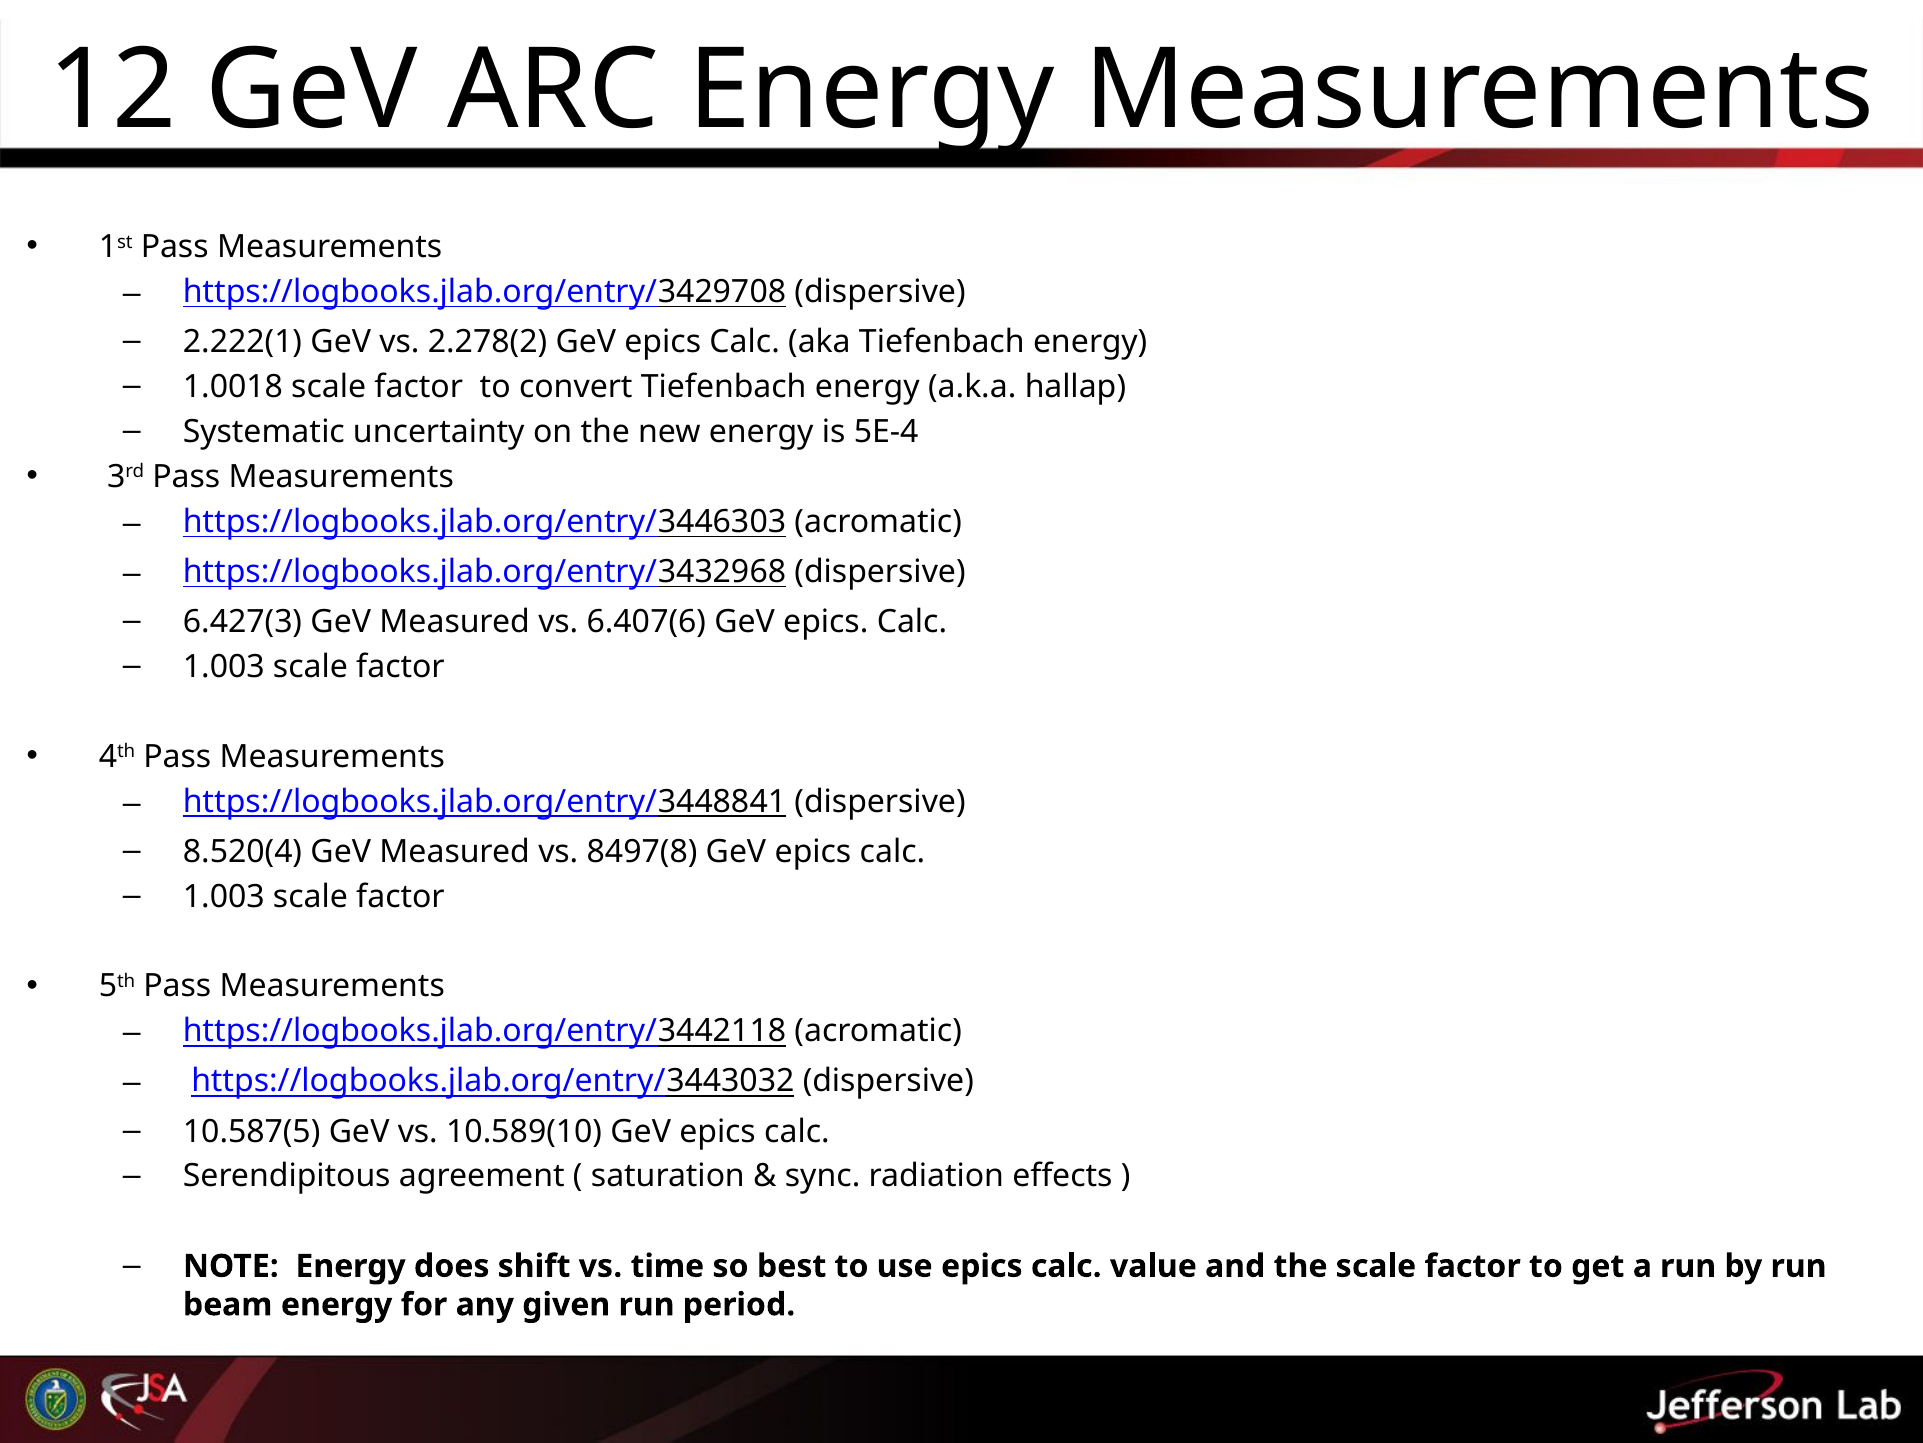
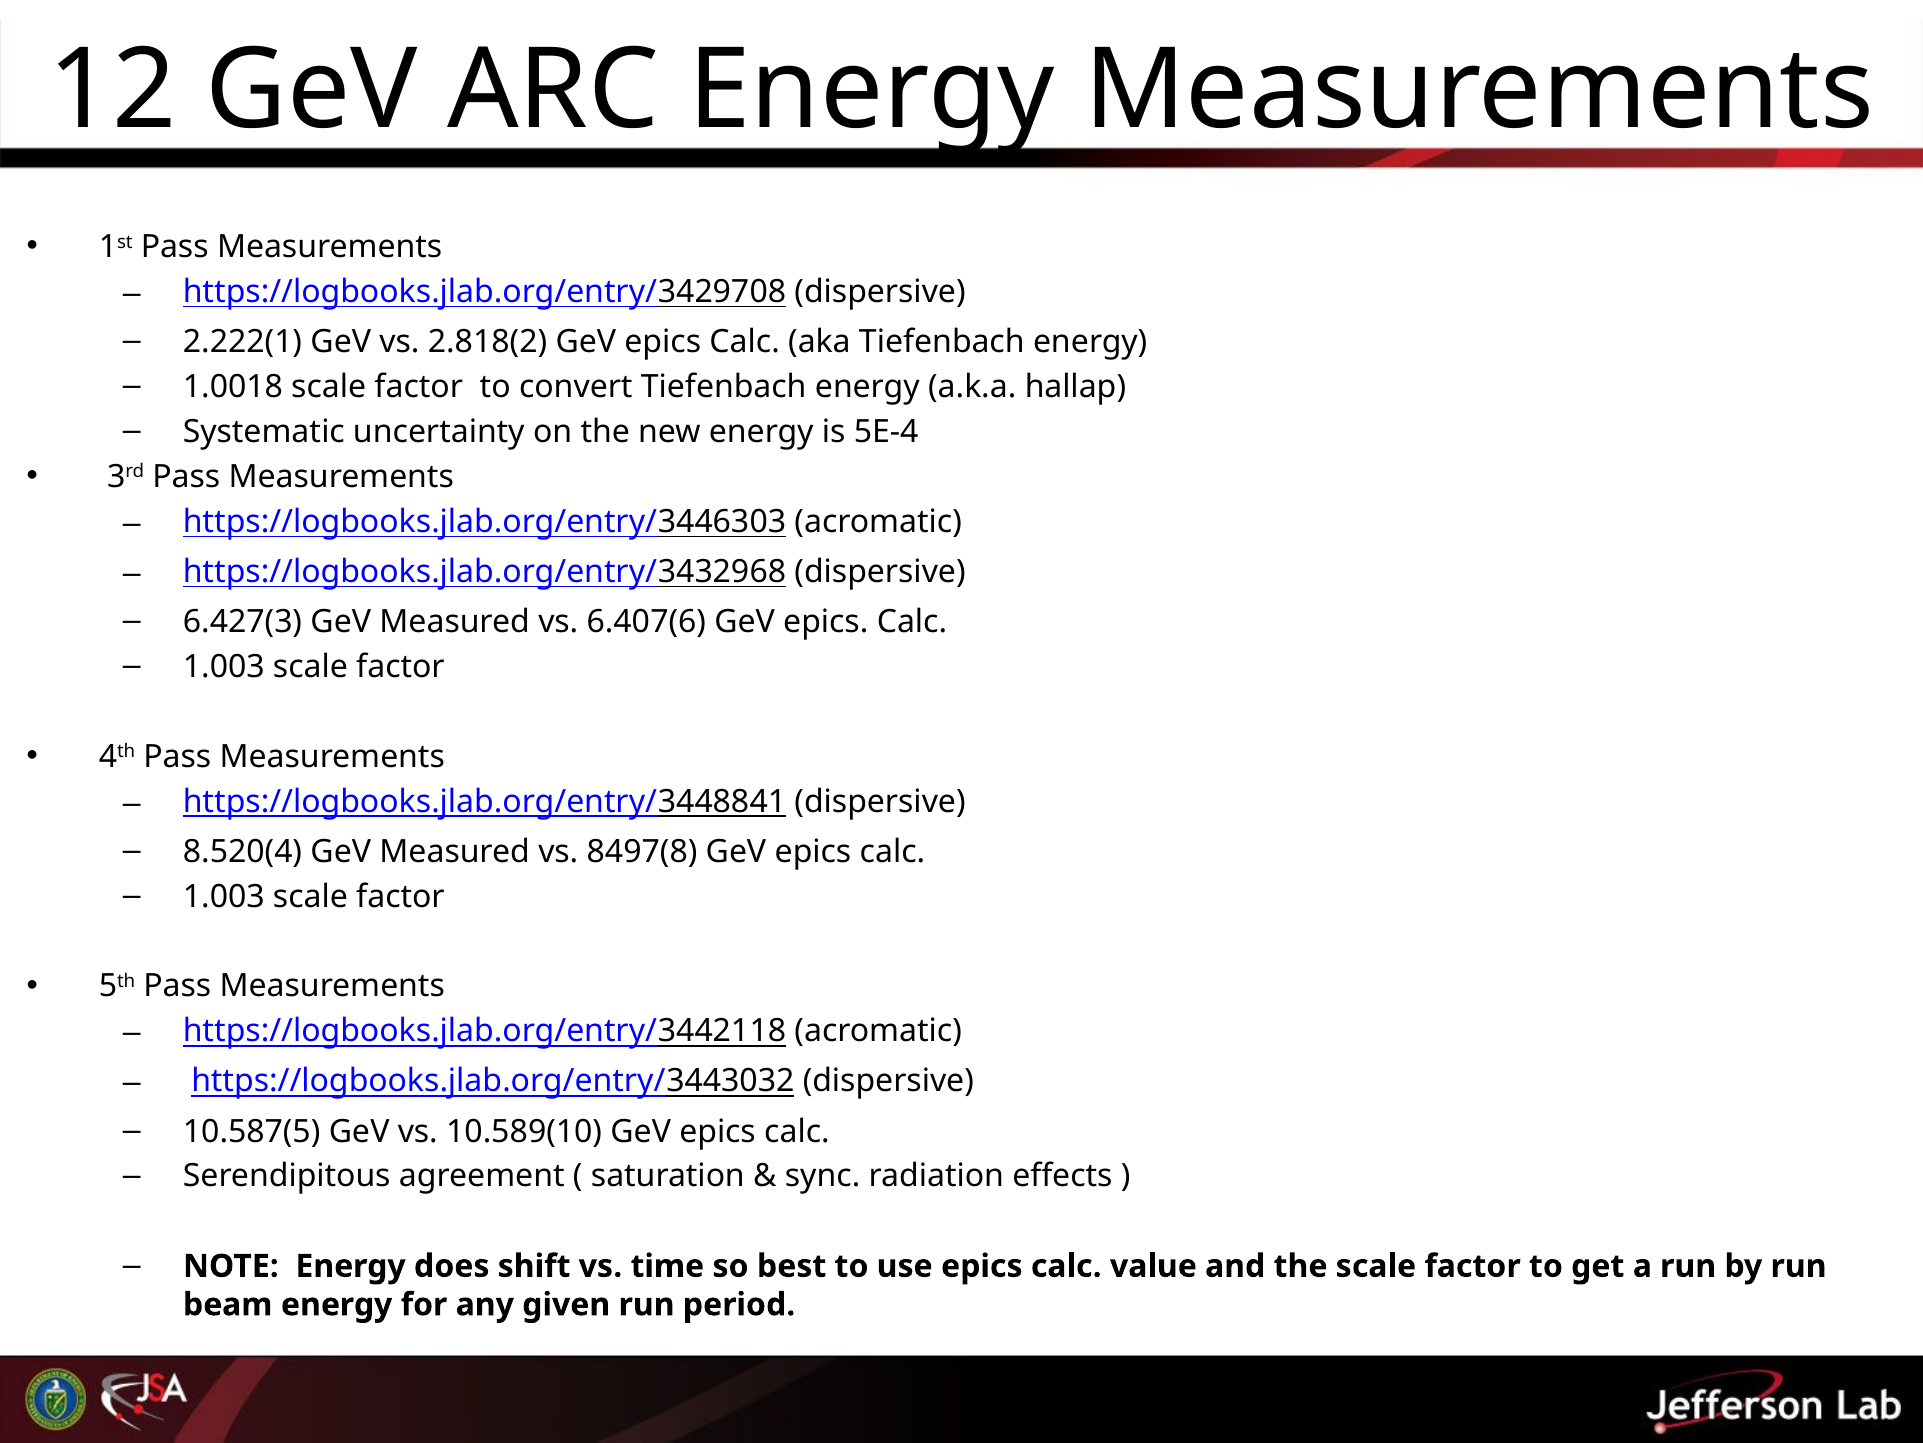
2.278(2: 2.278(2 -> 2.818(2 (488, 342)
